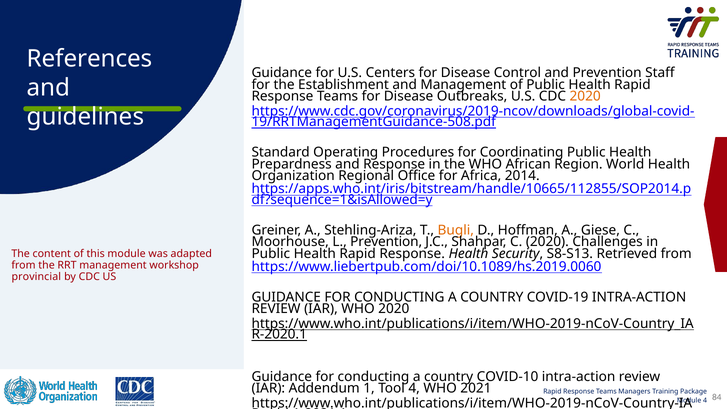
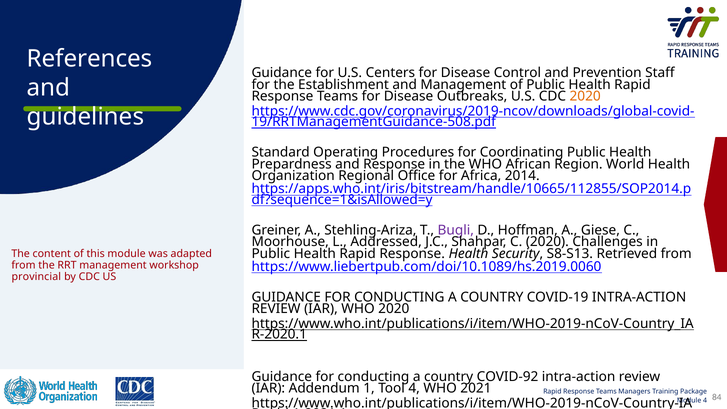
Bugli colour: orange -> purple (456, 230)
L Prevention: Prevention -> Addressed (386, 242)
COVID-10: COVID-10 -> COVID-92 (508, 377)
